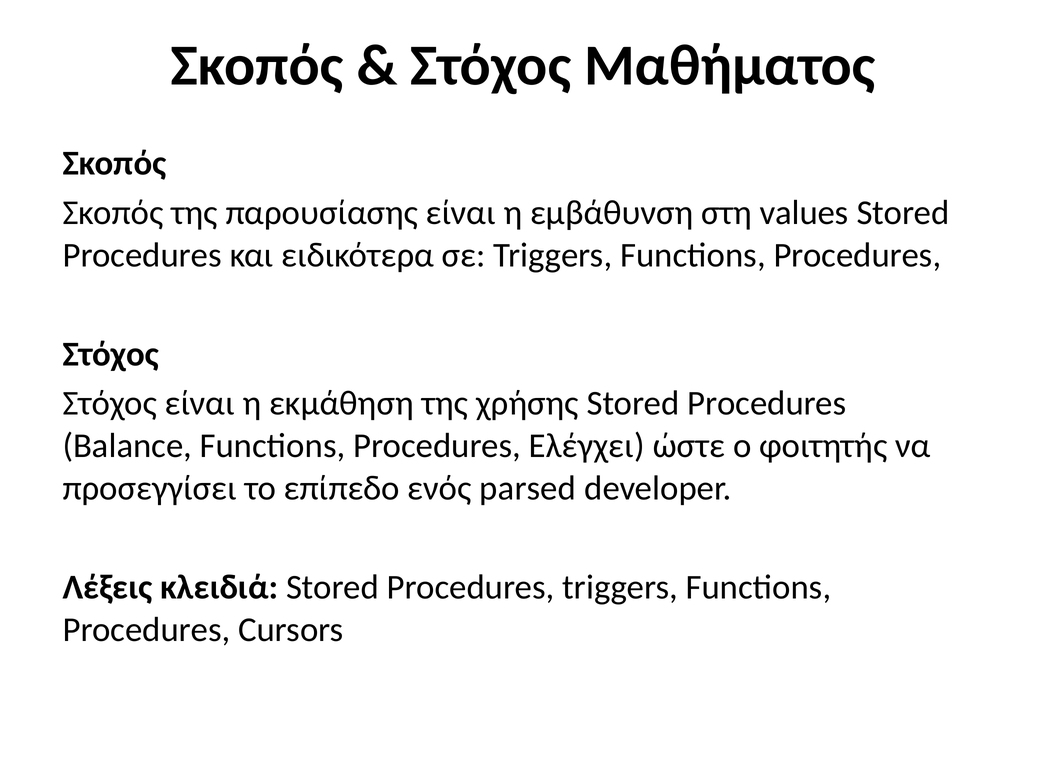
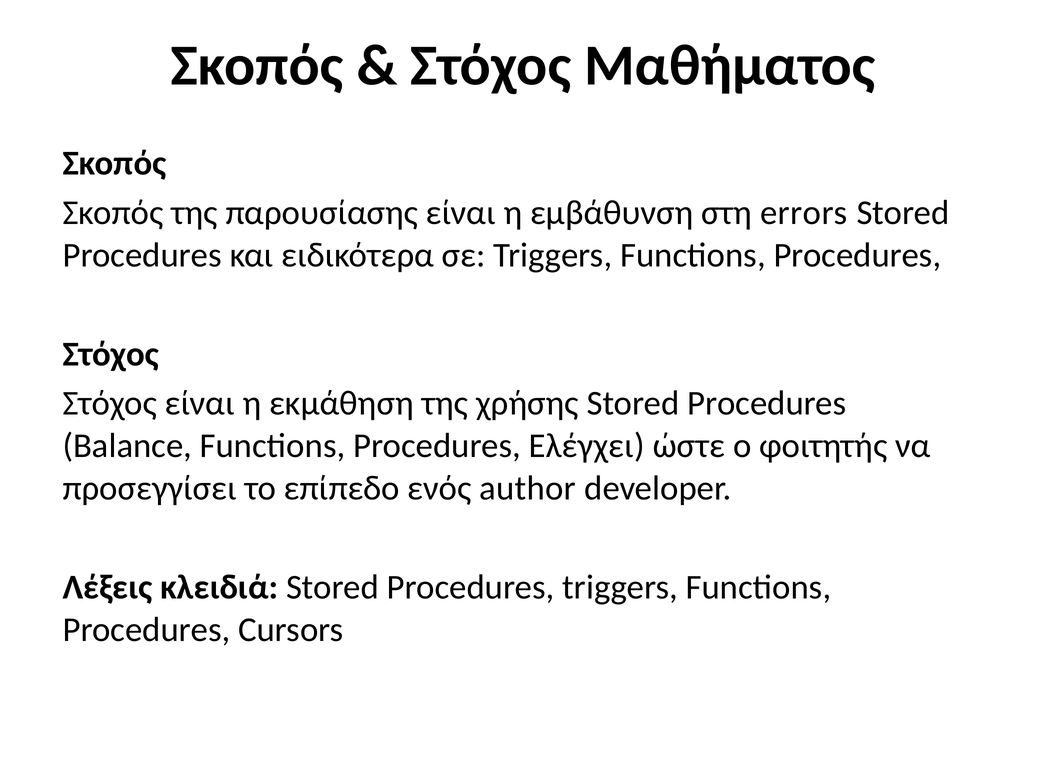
values: values -> errors (804, 213)
parsed: parsed -> author (528, 488)
